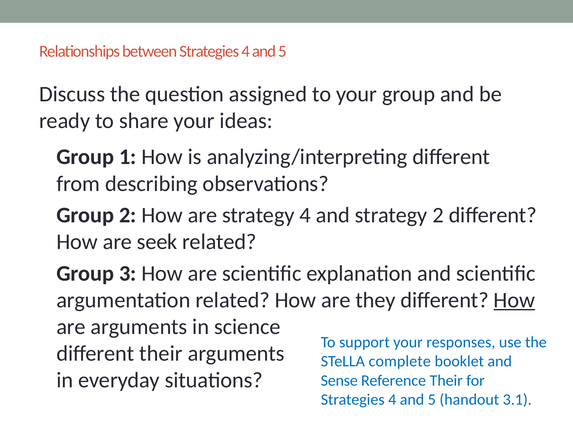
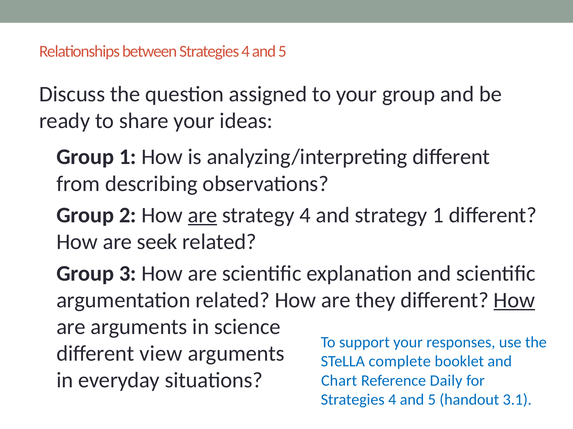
are underline: none -> present (203, 216)
strategy 2: 2 -> 1 (438, 216)
different their: their -> view (161, 354)
Sense: Sense -> Chart (339, 381)
Reference Their: Their -> Daily (446, 381)
